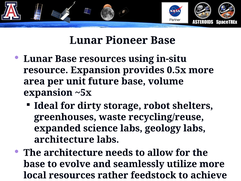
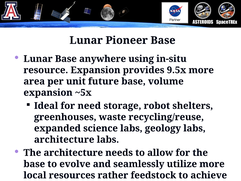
Base resources: resources -> anywhere (103, 59)
0.5x: 0.5x -> 9.5x (176, 70)
dirty: dirty -> need (89, 106)
